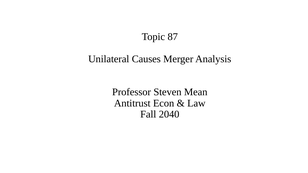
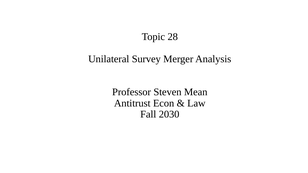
87: 87 -> 28 (173, 37)
Causes: Causes -> Survey (146, 59)
2040: 2040 -> 2030 (169, 114)
